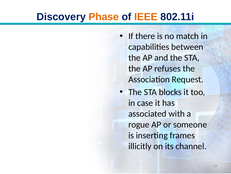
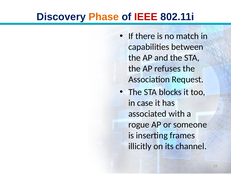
IEEE colour: orange -> red (146, 17)
